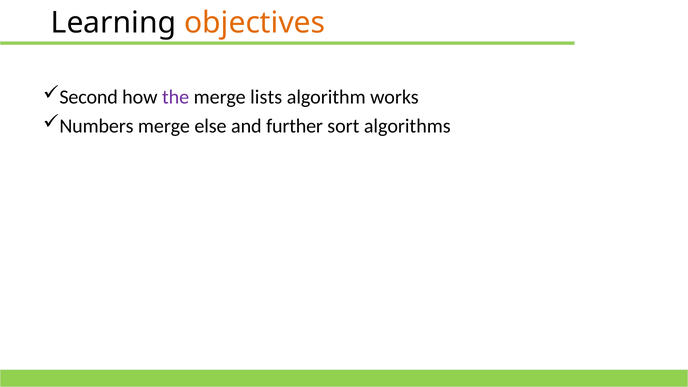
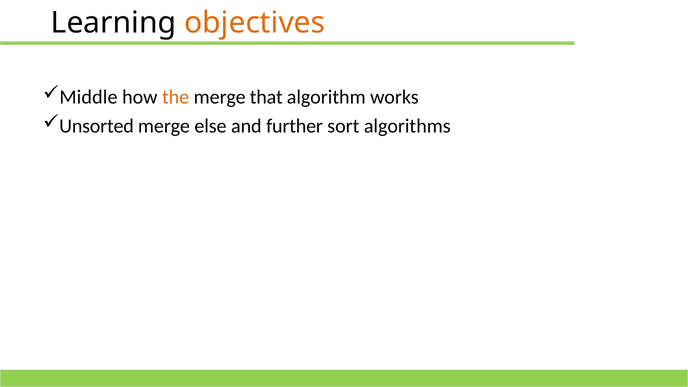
Second: Second -> Middle (88, 97)
the colour: purple -> orange (176, 97)
lists: lists -> that (266, 97)
Numbers: Numbers -> Unsorted (97, 126)
